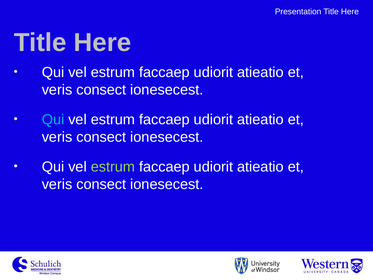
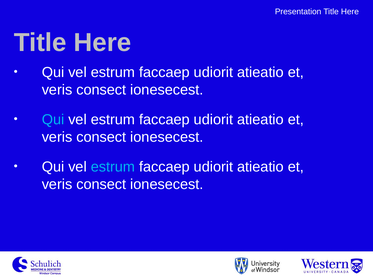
estrum colour: light green -> light blue (113, 167)
